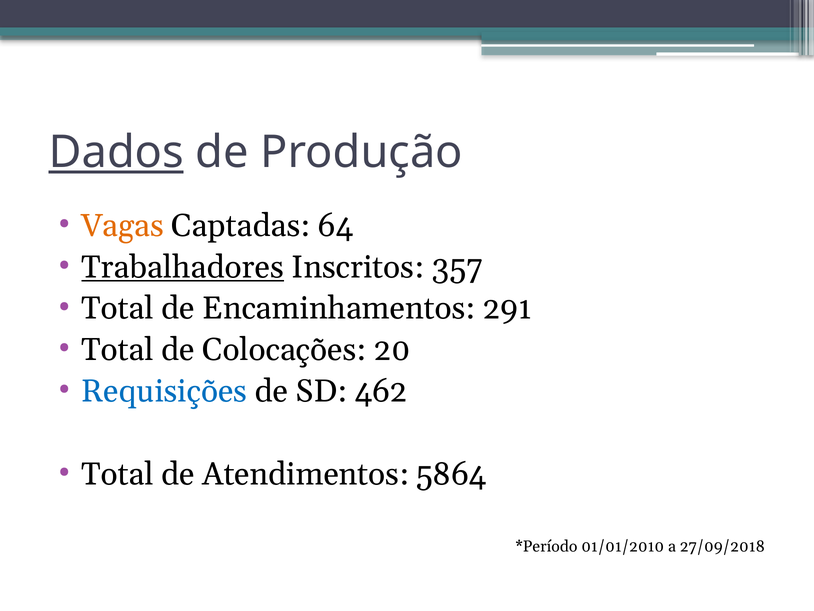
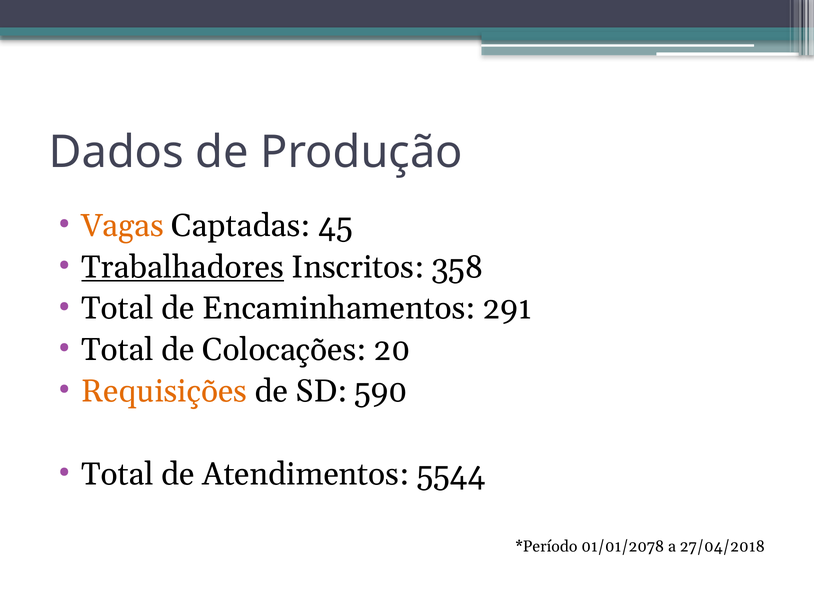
Dados underline: present -> none (116, 152)
64: 64 -> 45 (335, 225)
357: 357 -> 358 (457, 267)
Requisições colour: blue -> orange (164, 391)
462: 462 -> 590 (381, 391)
5864: 5864 -> 5544 (451, 474)
01/01/2010: 01/01/2010 -> 01/01/2078 (623, 546)
27/09/2018: 27/09/2018 -> 27/04/2018 (722, 546)
